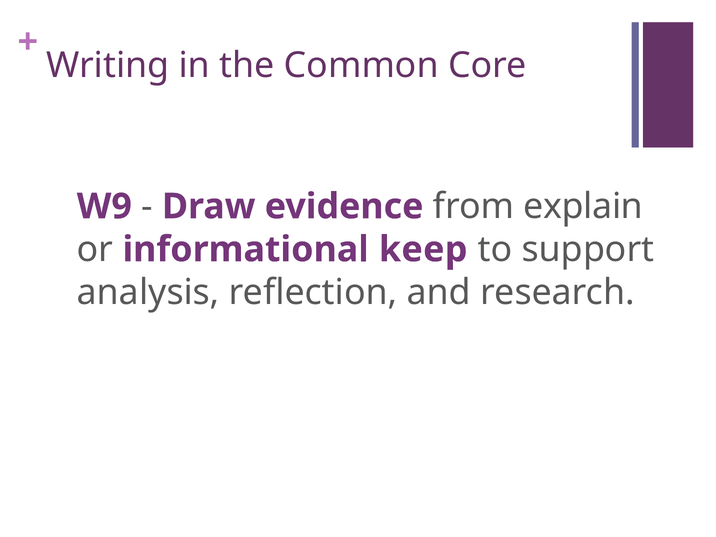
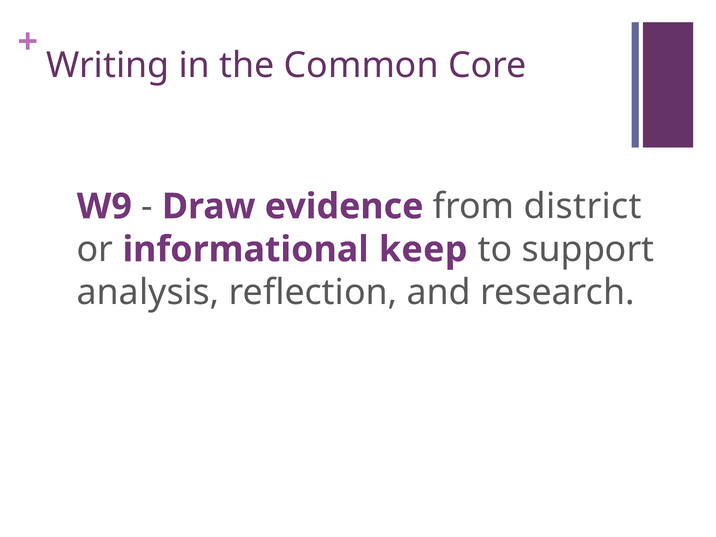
explain: explain -> district (583, 206)
